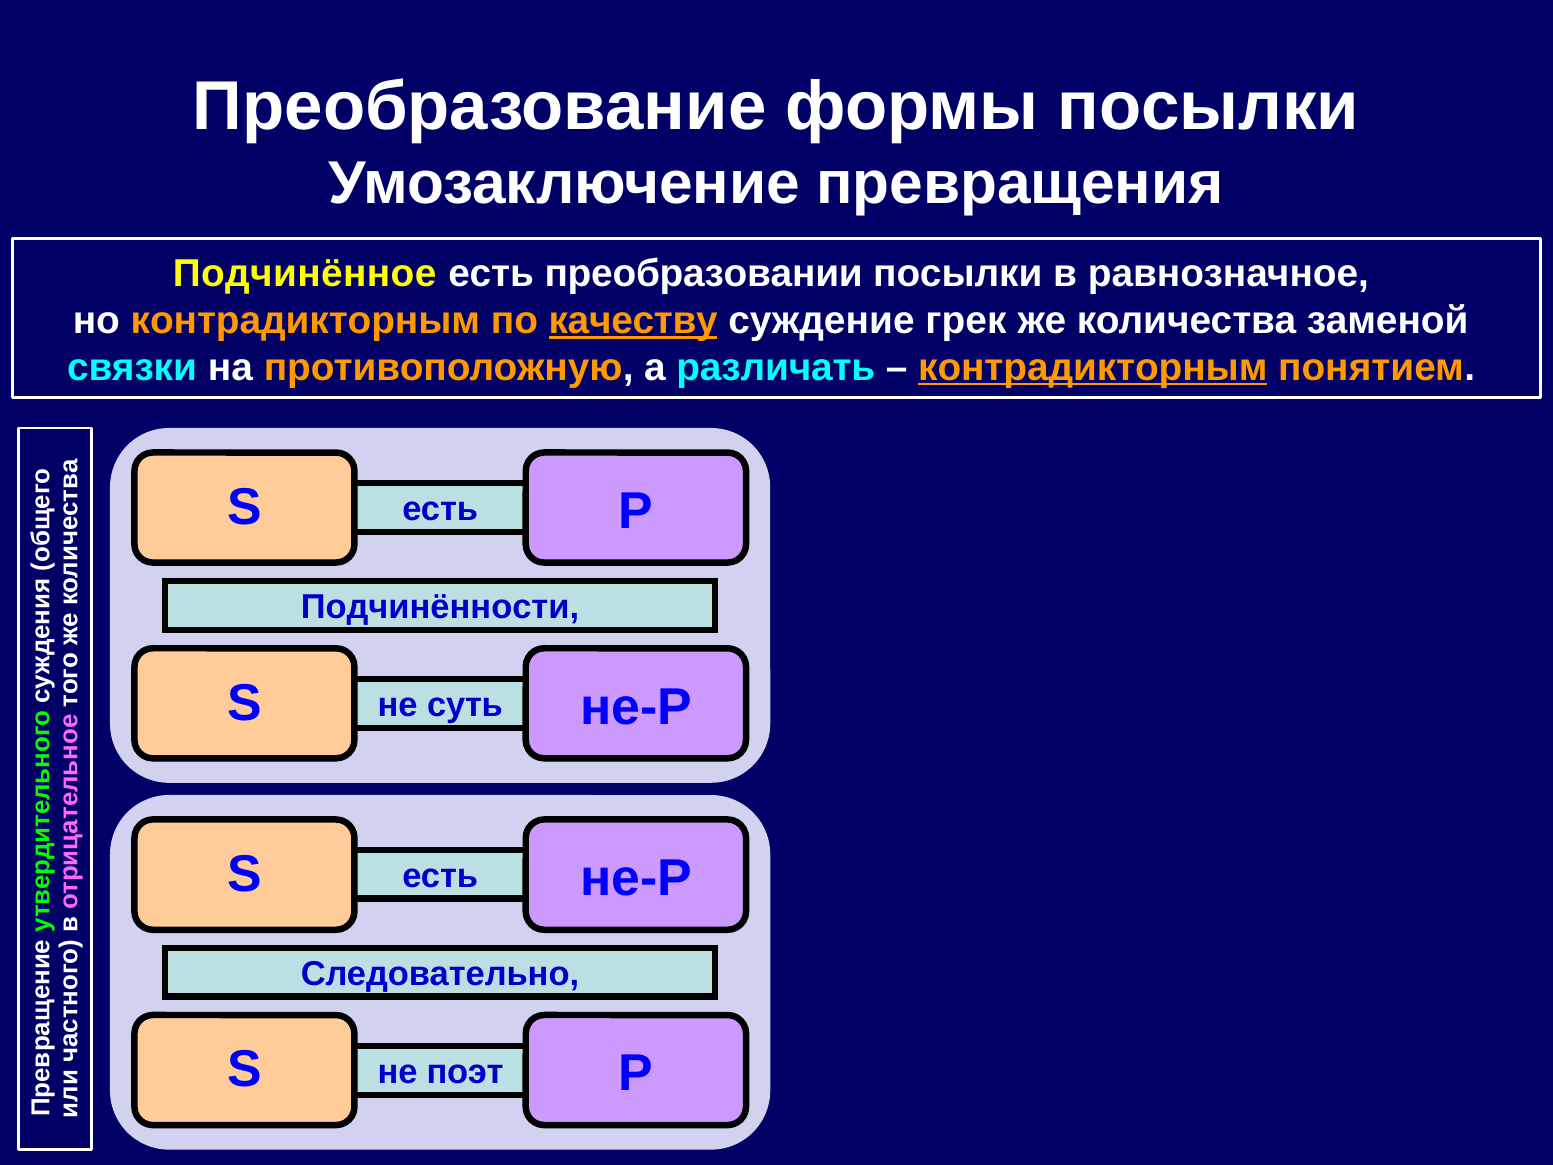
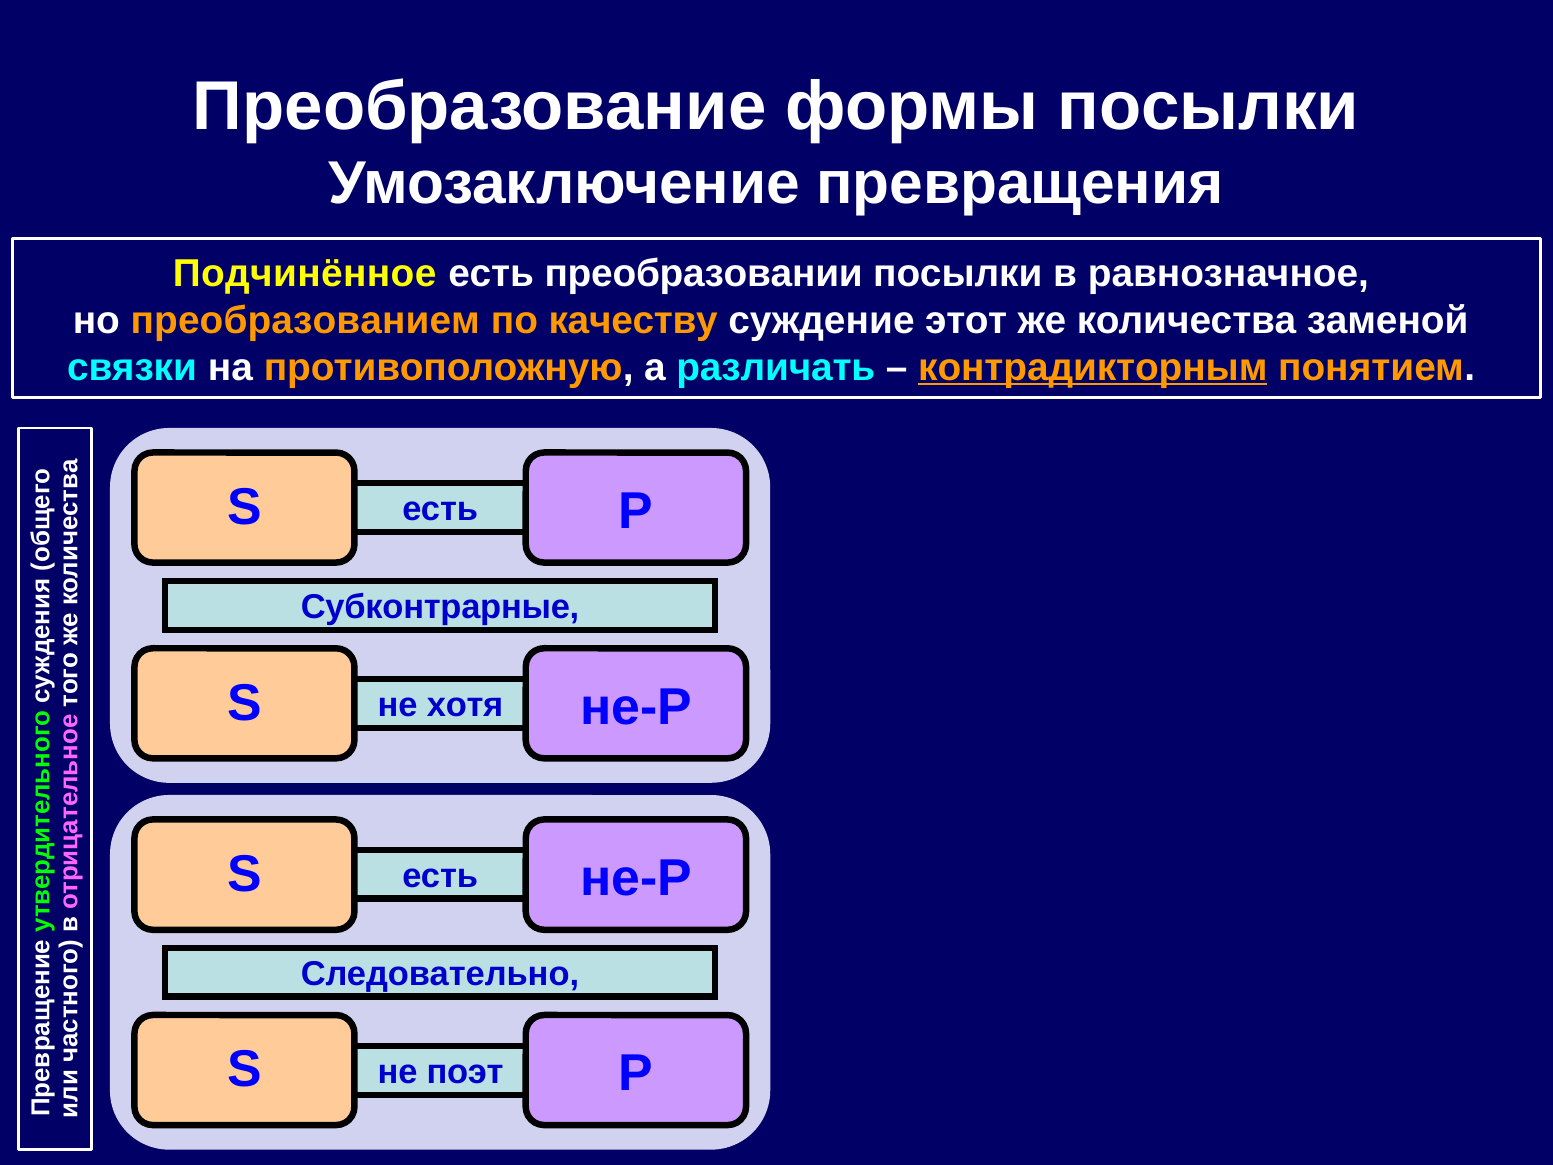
но контрадикторным: контрадикторным -> преобразованием (305, 321)
качеству underline: present -> none (633, 321)
грек: грек -> этот (966, 321)
Подчинённости: Подчинённости -> Субконтрарные (440, 607)
суть: суть -> хотя (465, 705)
